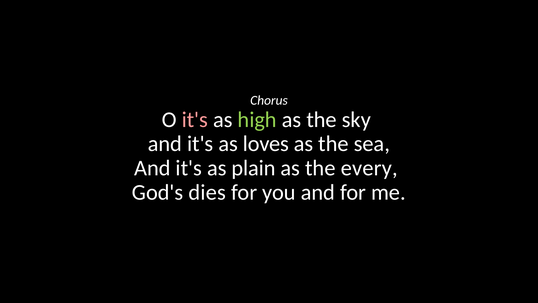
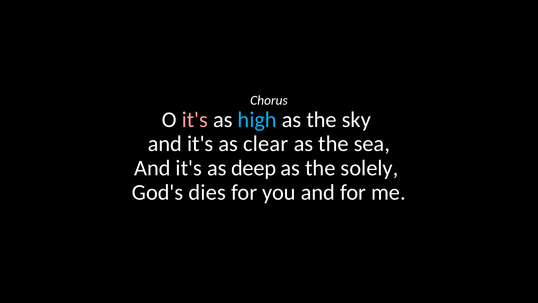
high colour: light green -> light blue (257, 119)
loves: loves -> clear (266, 144)
plain: plain -> deep (254, 168)
every: every -> solely (369, 168)
